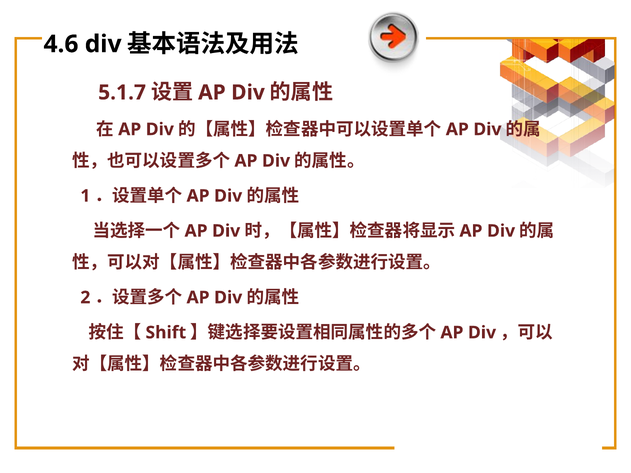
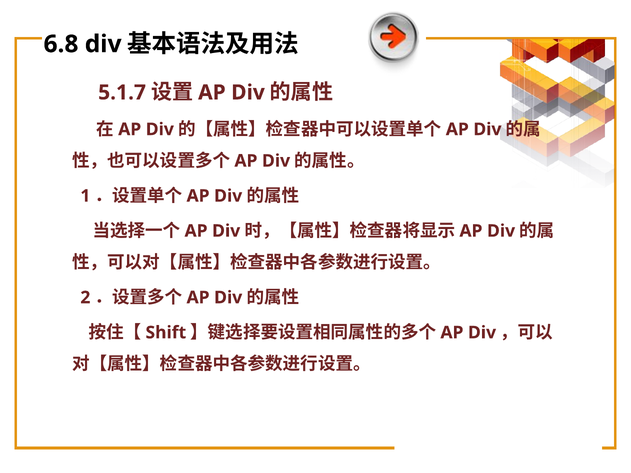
4.6: 4.6 -> 6.8 (61, 44)
